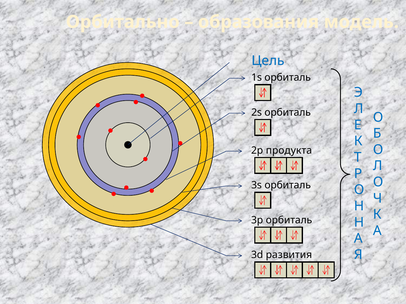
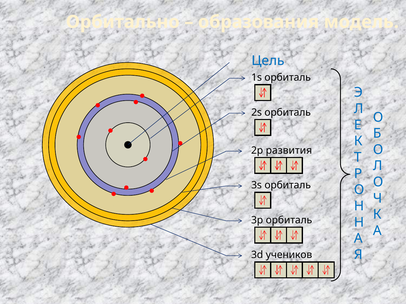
продукта: продукта -> развития (289, 151)
развития: развития -> учеников (289, 255)
